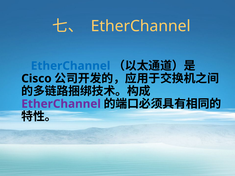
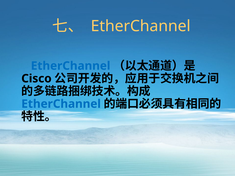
EtherChannel colour: purple -> blue (61, 104)
